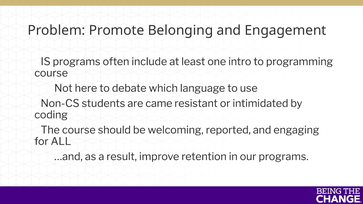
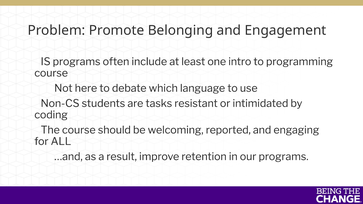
came: came -> tasks (159, 104)
